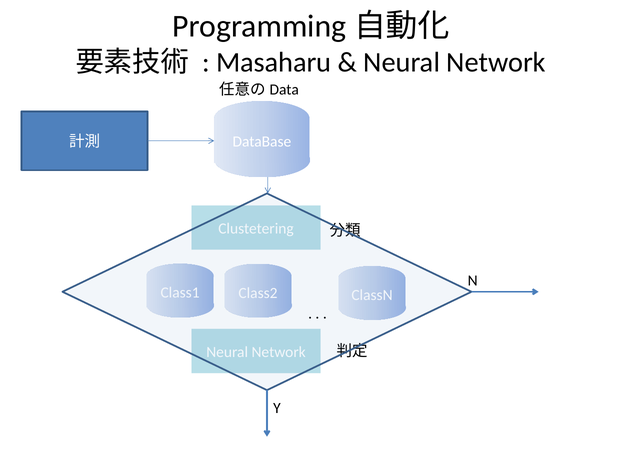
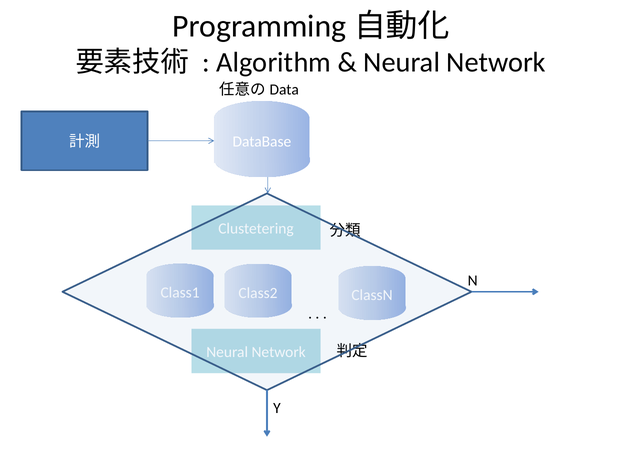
Masaharu: Masaharu -> Algorithm (274, 62)
